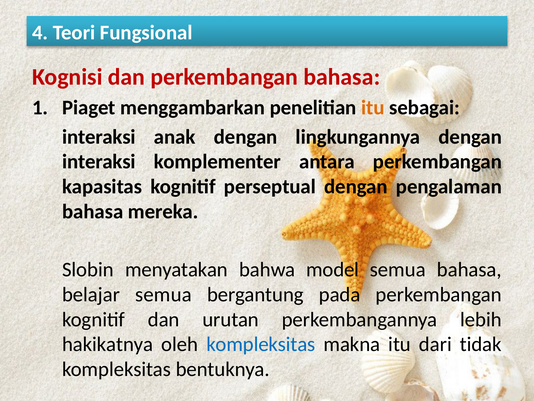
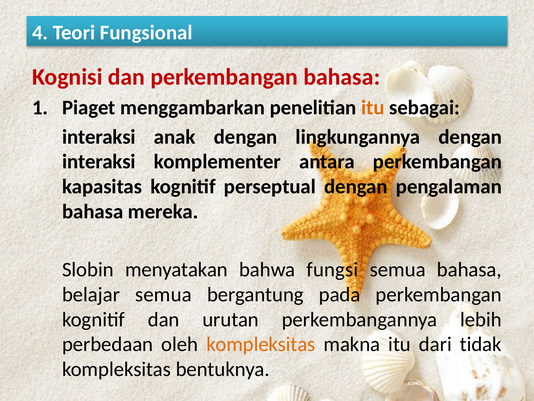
model: model -> fungsi (332, 269)
hakikatnya: hakikatnya -> perbedaan (108, 344)
kompleksitas colour: blue -> orange (261, 344)
